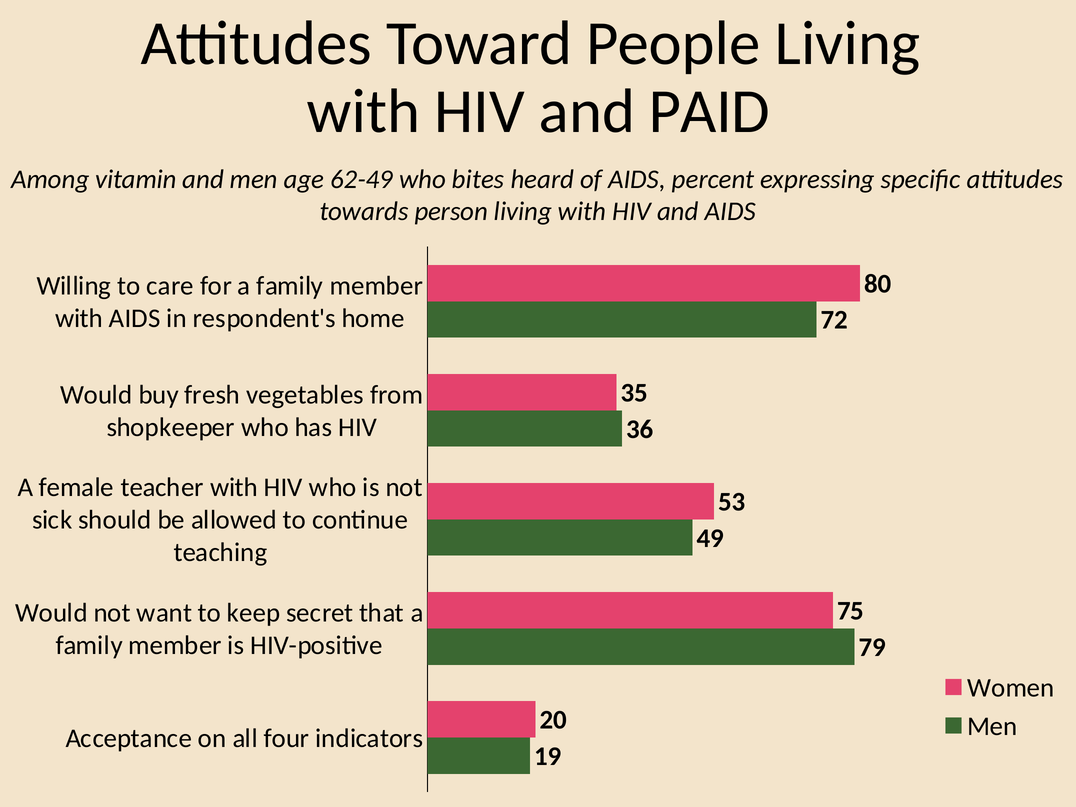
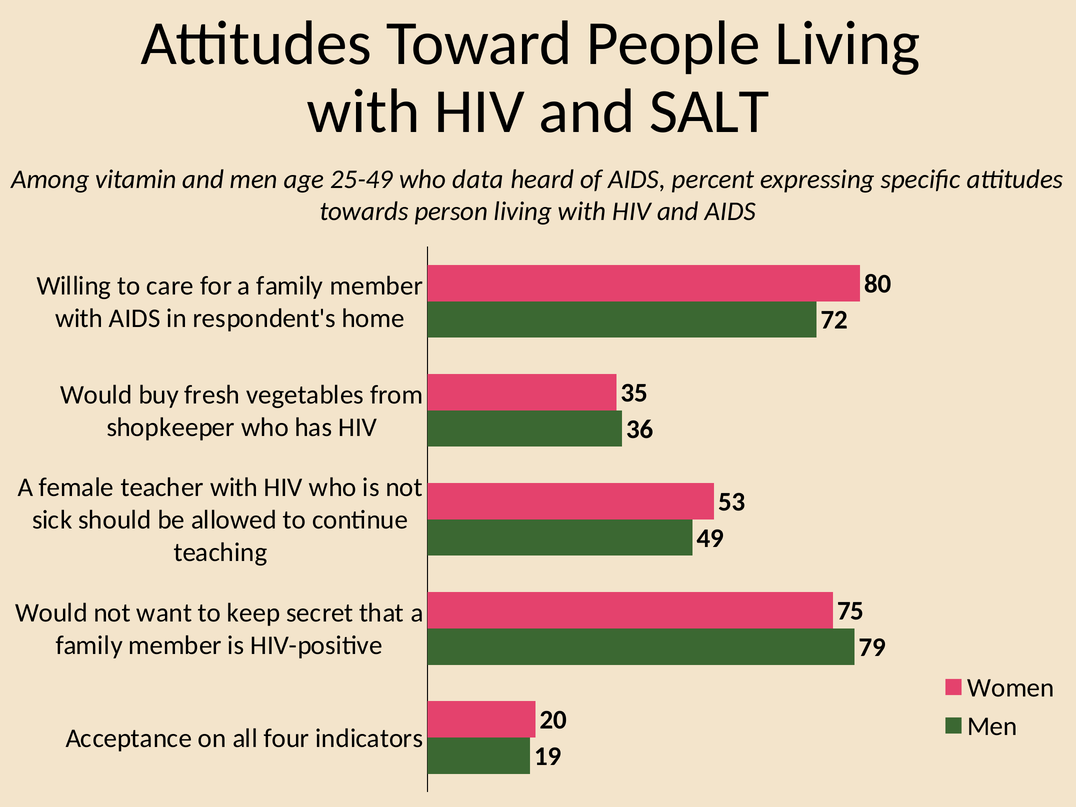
PAID: PAID -> SALT (709, 111)
62-49: 62-49 -> 25-49 (362, 179)
bites: bites -> data (478, 179)
